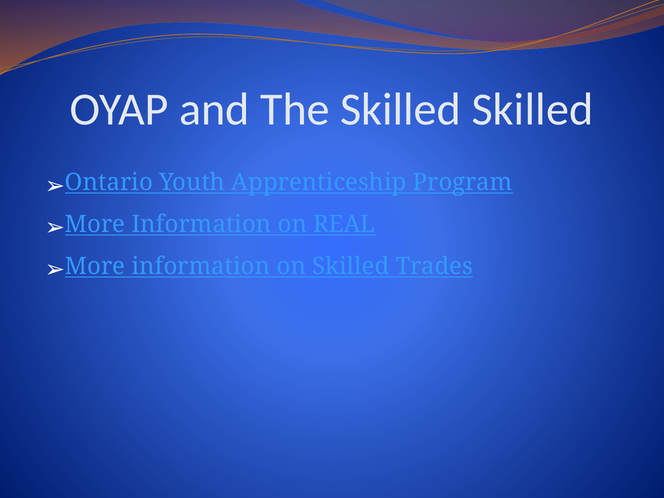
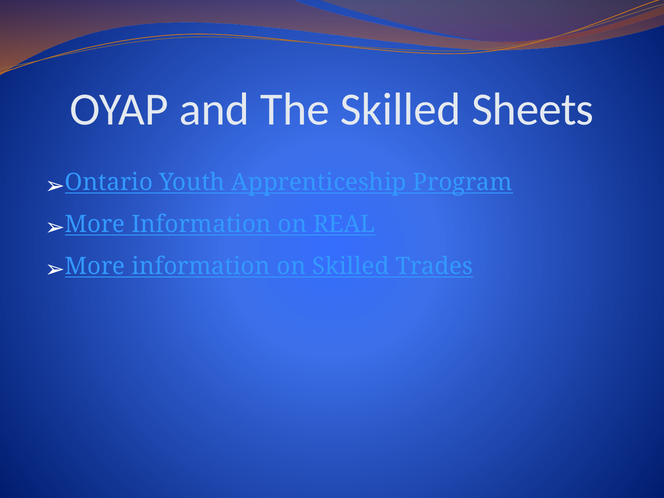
Skilled Skilled: Skilled -> Sheets (533, 110)
